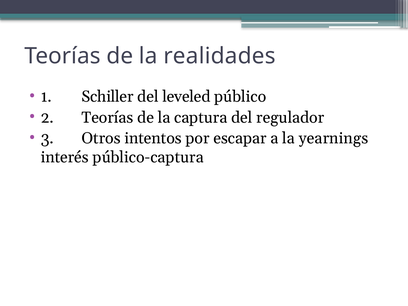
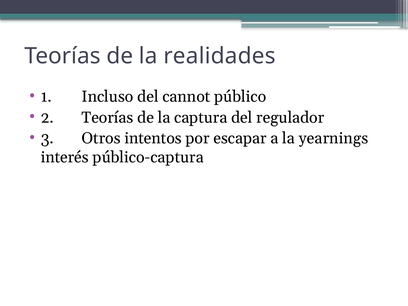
Schiller: Schiller -> Incluso (107, 97)
leveled: leveled -> cannot (186, 97)
